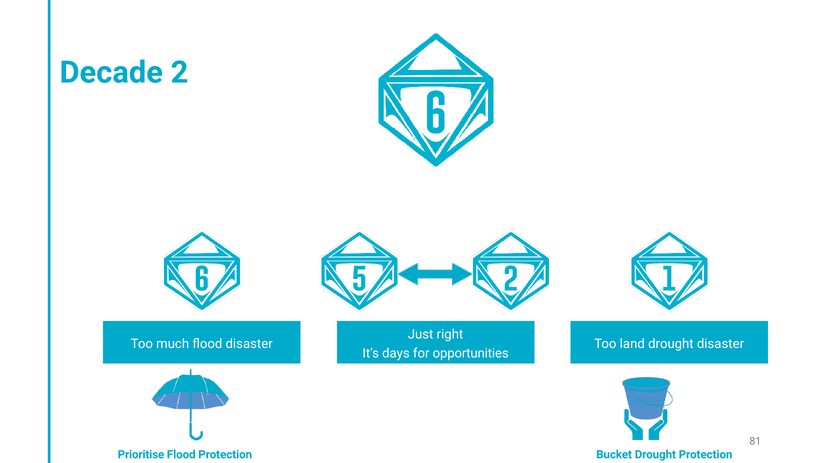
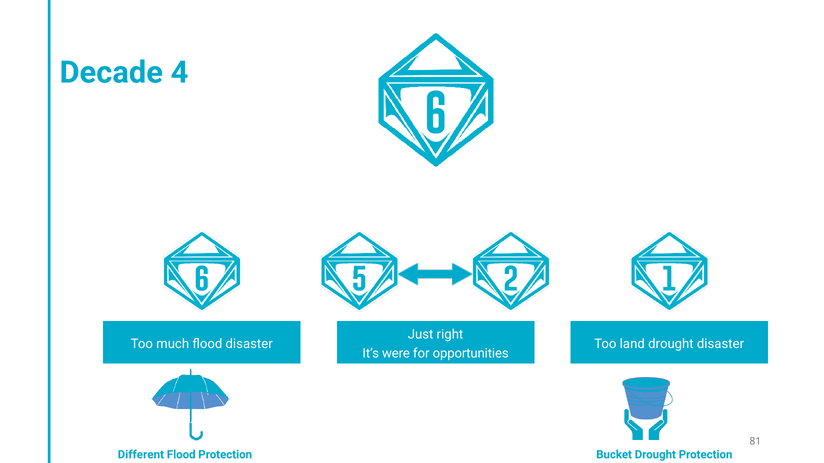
2: 2 -> 4 (179, 73)
days: days -> were (396, 354)
Prioritise: Prioritise -> Different (141, 455)
